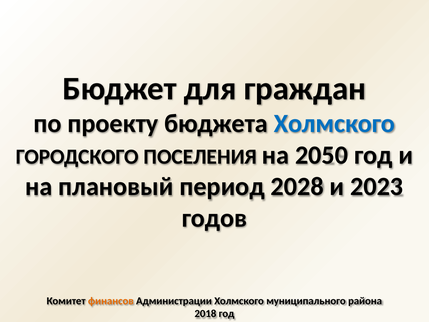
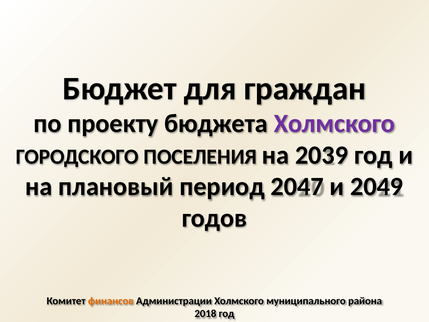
Холмского colour: blue -> purple (334, 124)
2050: 2050 -> 2039 (322, 155)
2028: 2028 -> 2047 (297, 186)
2023: 2023 -> 2049 (377, 186)
